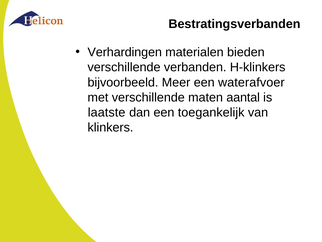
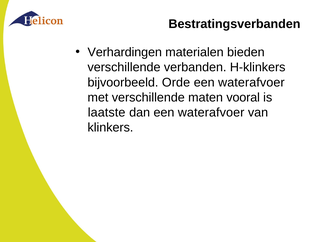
Meer: Meer -> Orde (176, 82)
aantal: aantal -> vooral (243, 97)
dan een toegankelijk: toegankelijk -> waterafvoer (211, 112)
